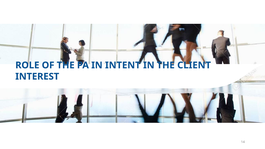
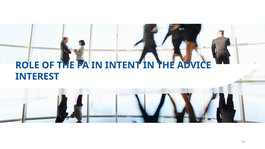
CLIENT: CLIENT -> ADVICE (194, 65)
